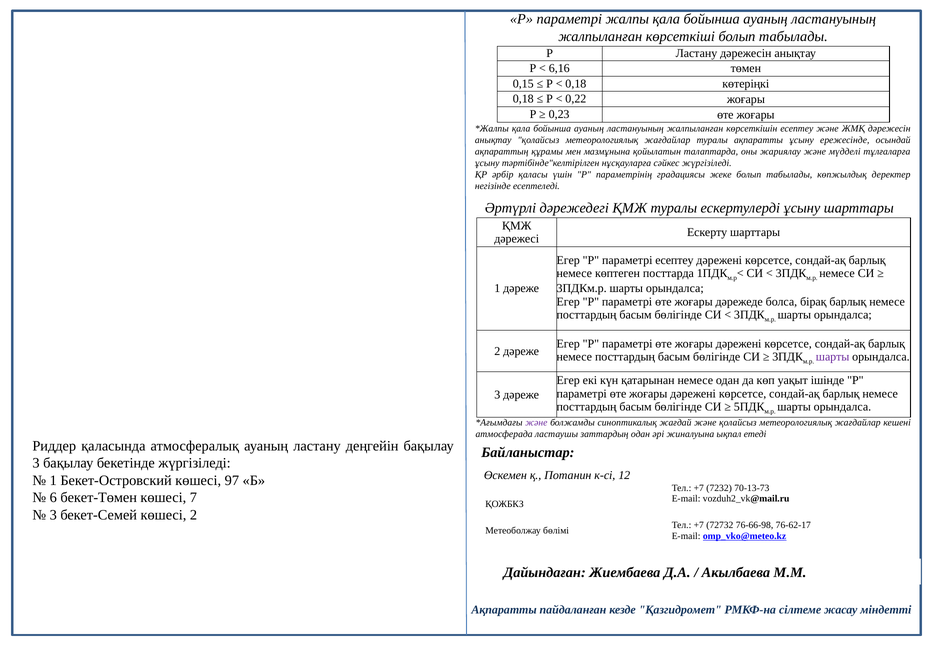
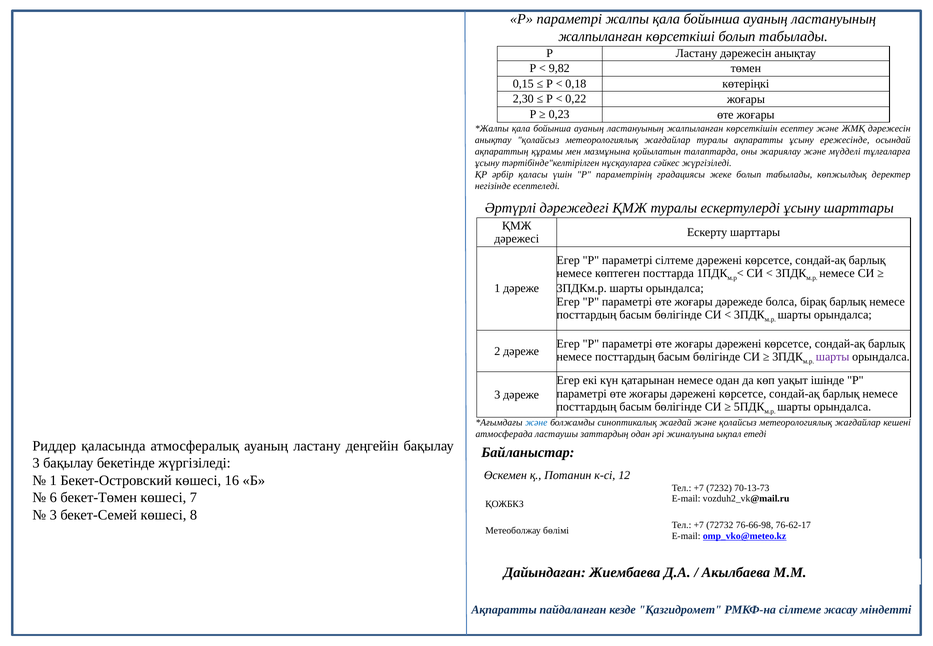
6,16: 6,16 -> 9,82 (559, 68)
0,18: 0,18 -> 2,30 (523, 99)
параметрі есептеу: есептеу -> сілтеме (674, 260)
және colour: purple -> blue (536, 423)
97: 97 -> 16 (232, 480)
көшесі 2: 2 -> 8 (194, 515)
